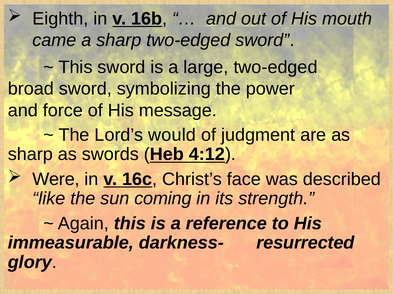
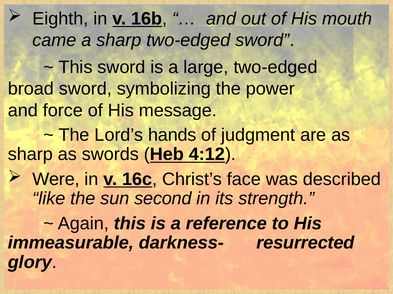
would: would -> hands (172, 135)
coming: coming -> second (163, 199)
